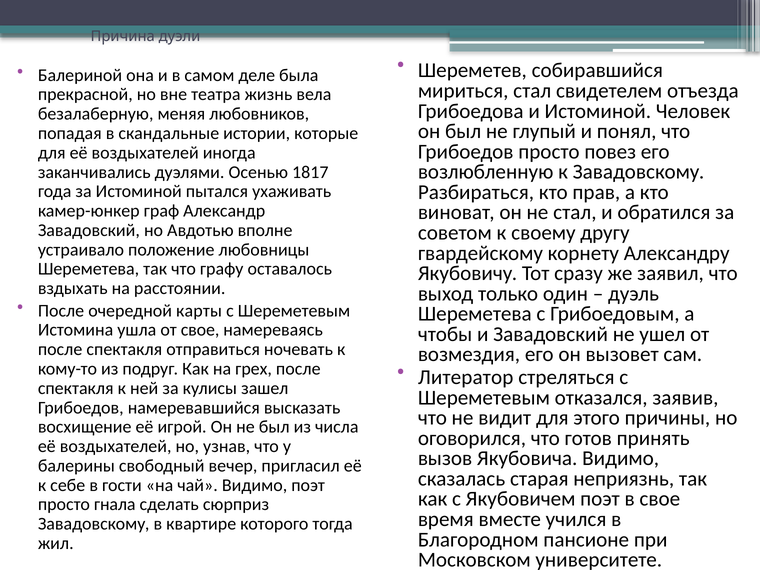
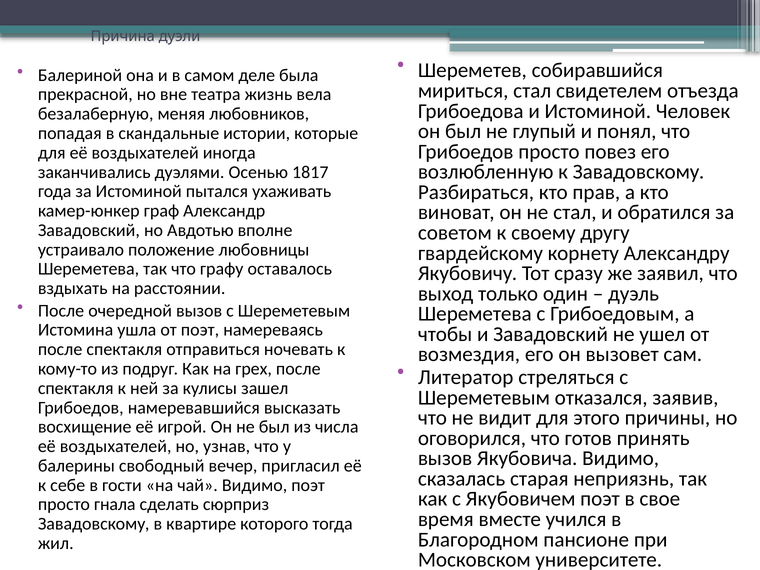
очередной карты: карты -> вызов (199, 311)
от свое: свое -> поэт (200, 330)
